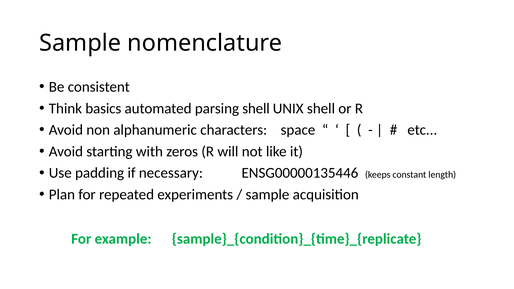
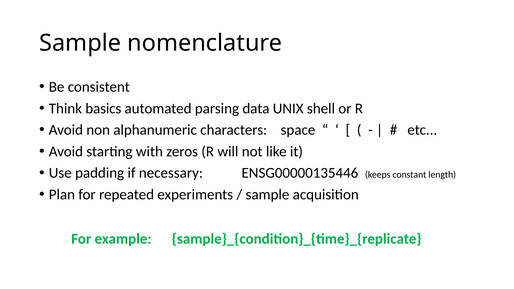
parsing shell: shell -> data (256, 108)
